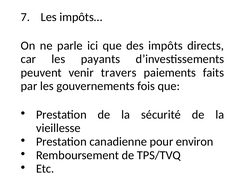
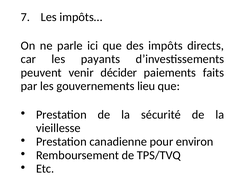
travers: travers -> décider (119, 72)
fois: fois -> lieu (146, 86)
